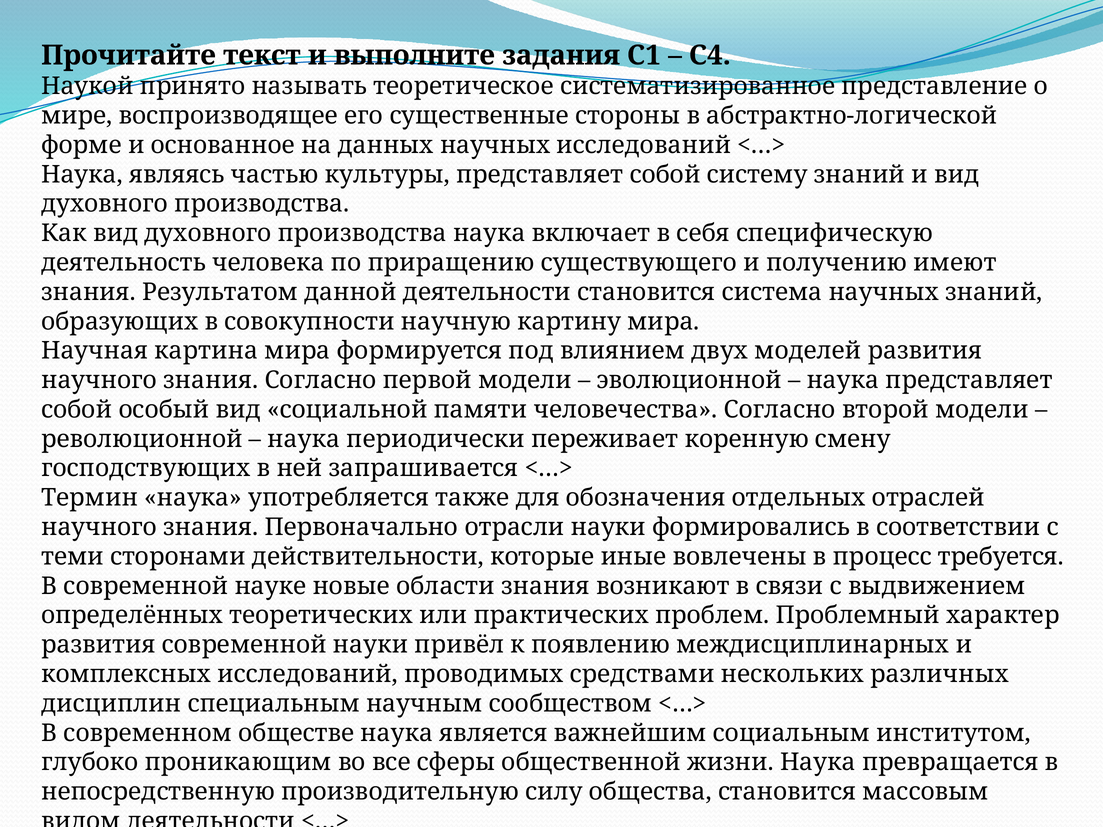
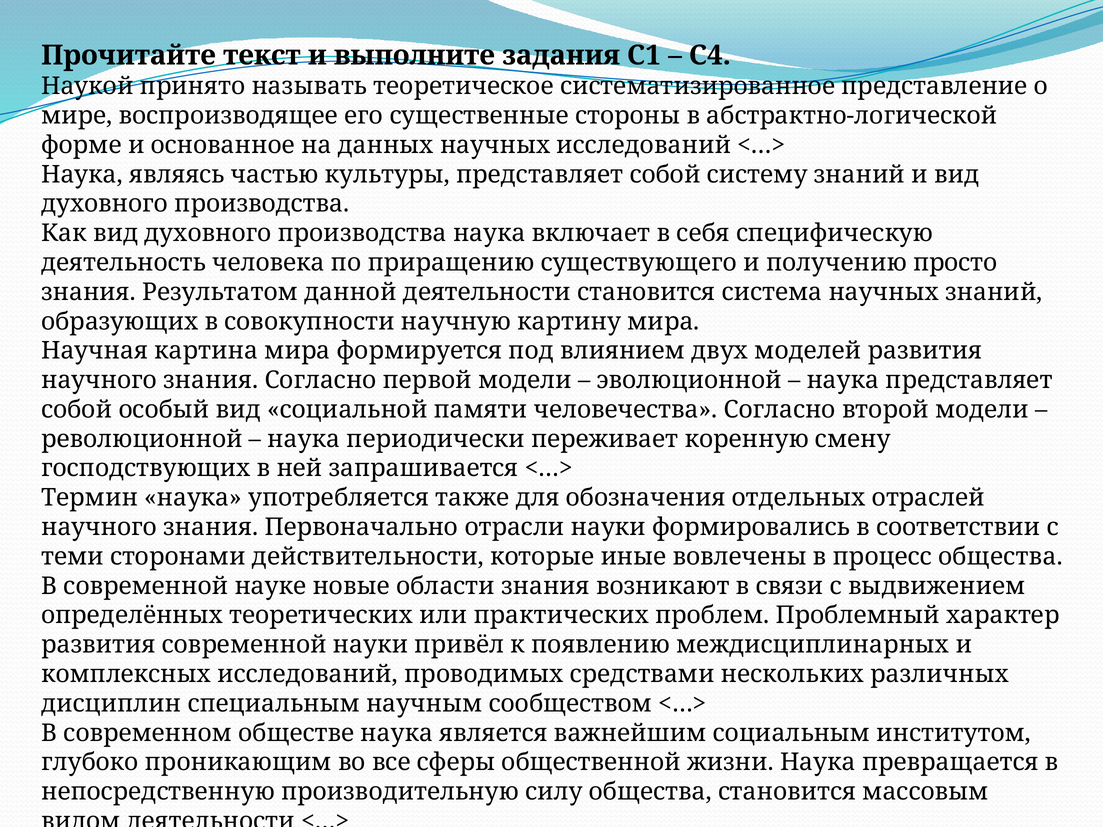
имеют: имеют -> просто (955, 263)
процесс требуется: требуется -> общества (1001, 557)
